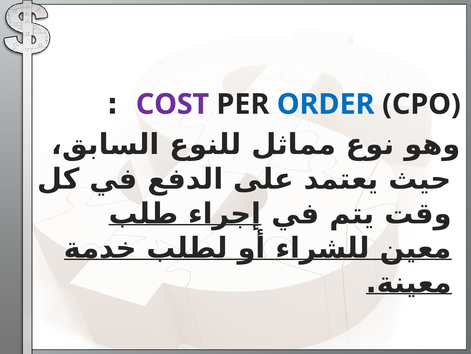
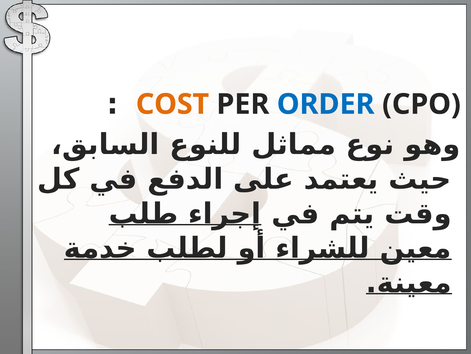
COST colour: purple -> orange (172, 104)
